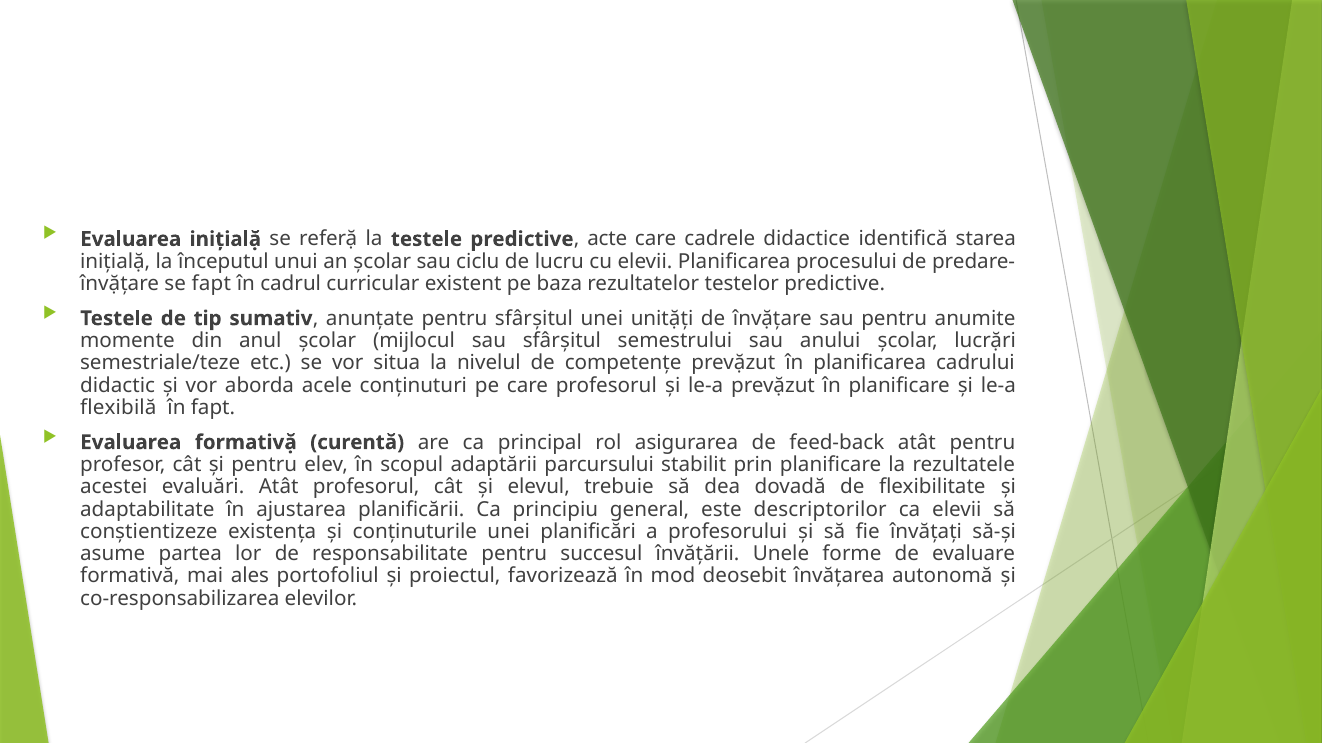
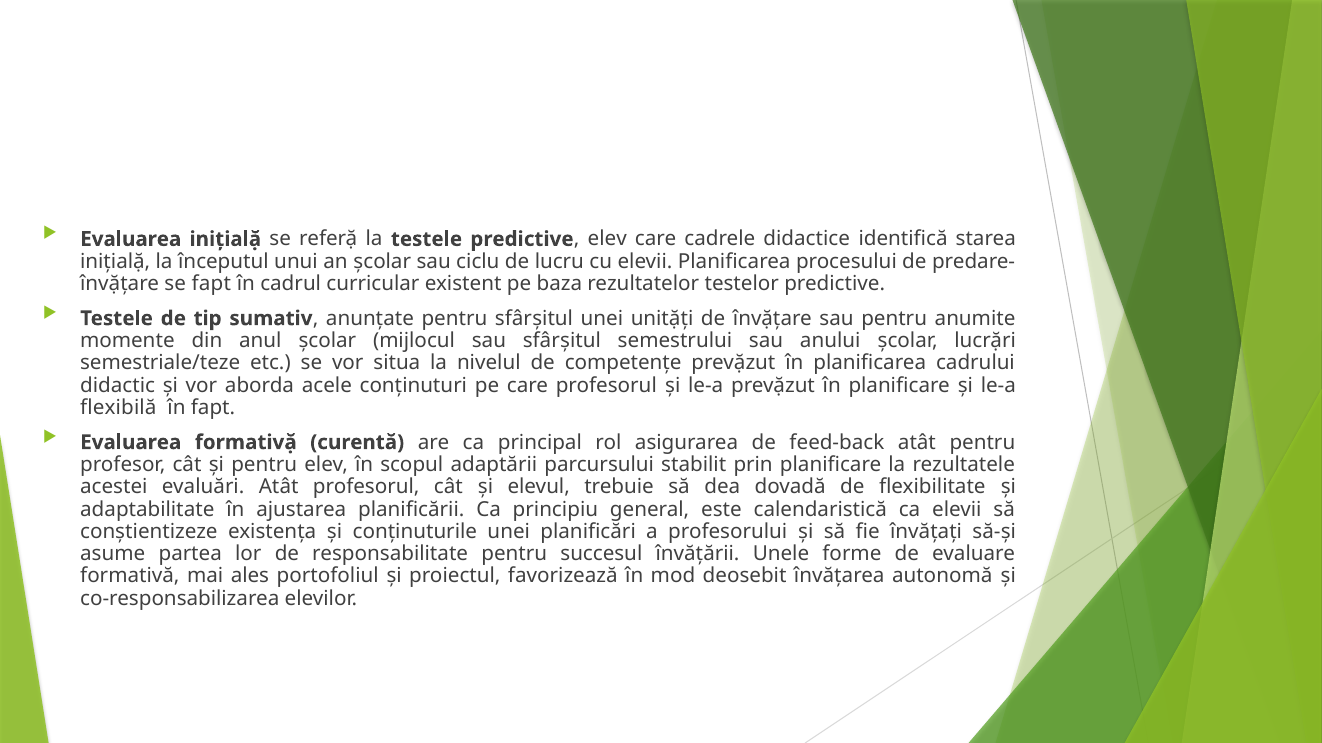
predictive acte: acte -> elev (607, 239)
descriptorilor: descriptorilor -> calendaristică (820, 510)
